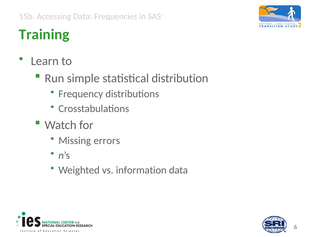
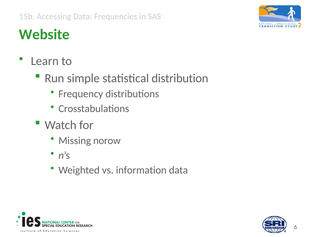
Training: Training -> Website (44, 34)
errors: errors -> norow (107, 141)
